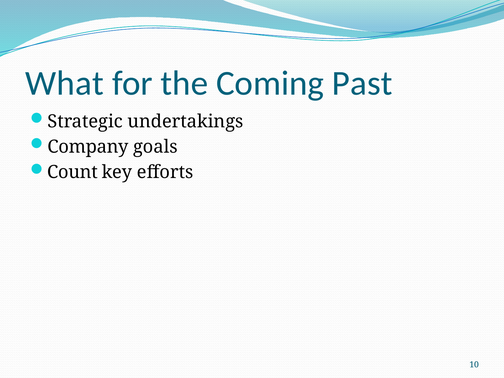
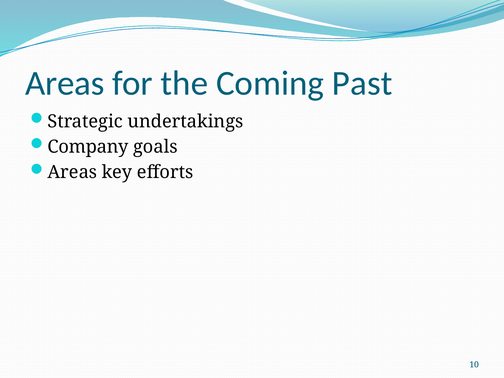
What: What -> Areas (65, 83)
Count: Count -> Areas (72, 172)
